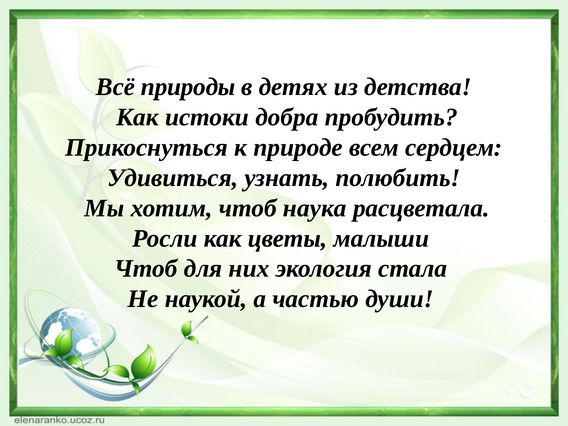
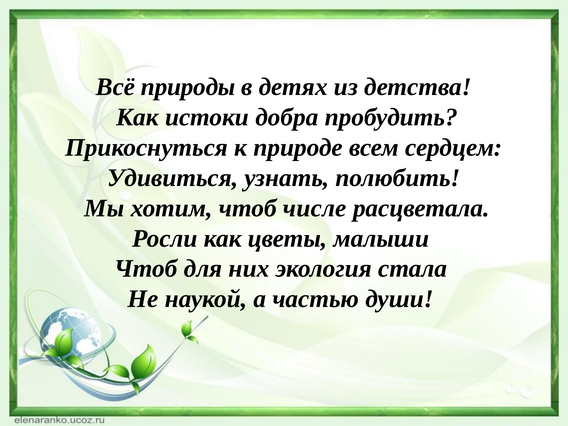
наука: наука -> числе (315, 208)
